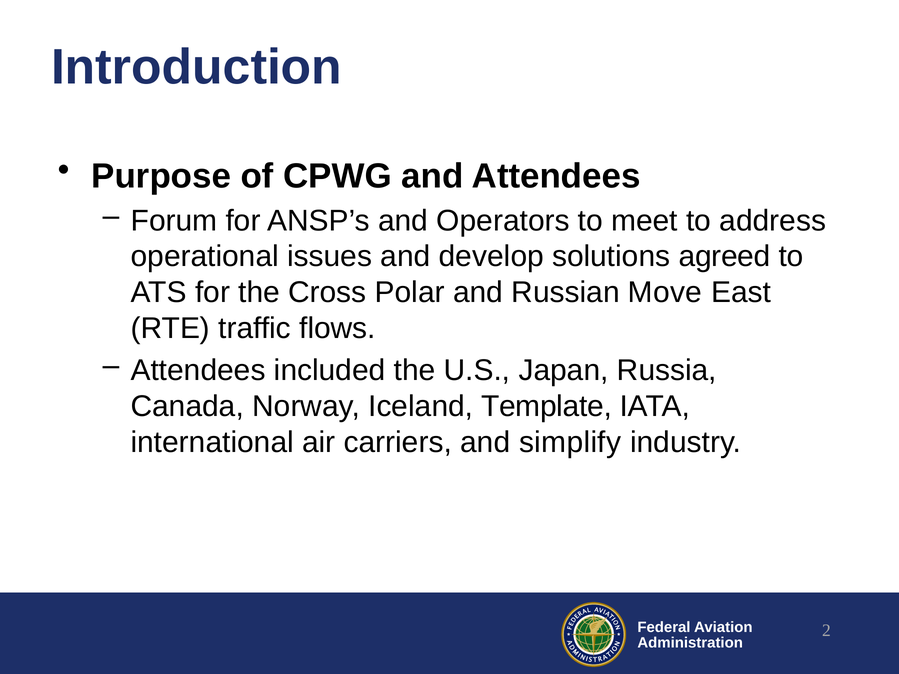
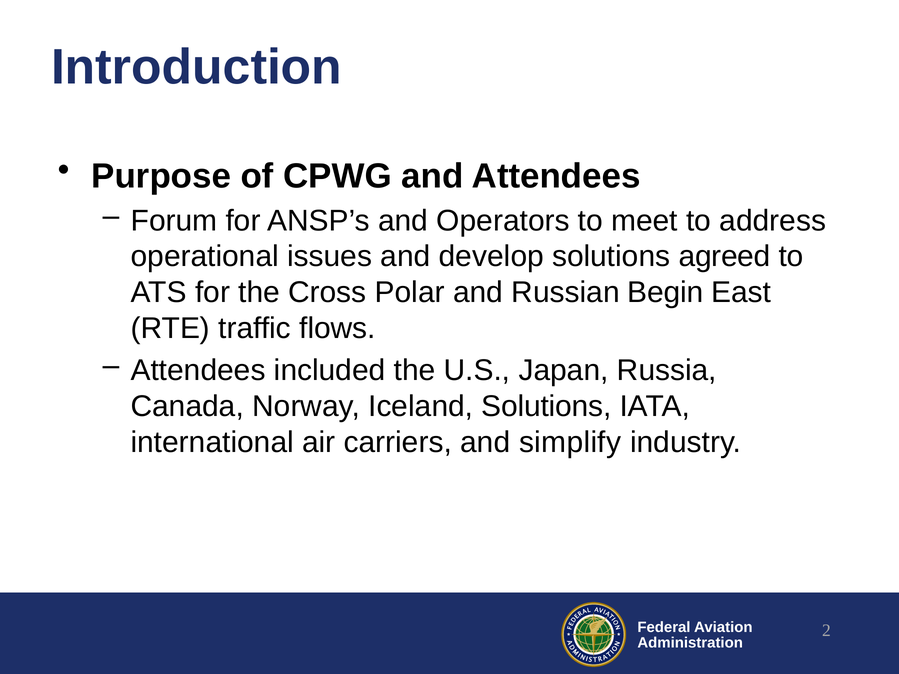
Move: Move -> Begin (665, 293)
Iceland Template: Template -> Solutions (546, 406)
